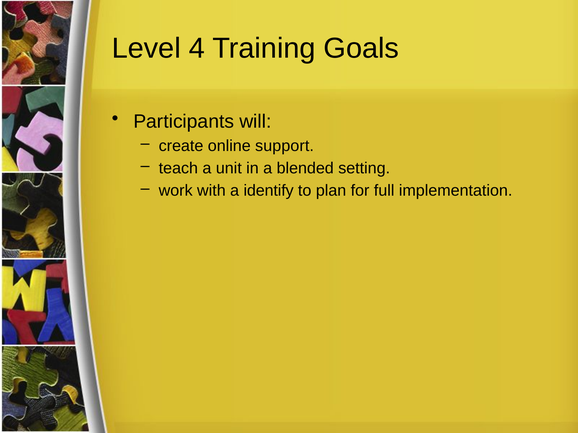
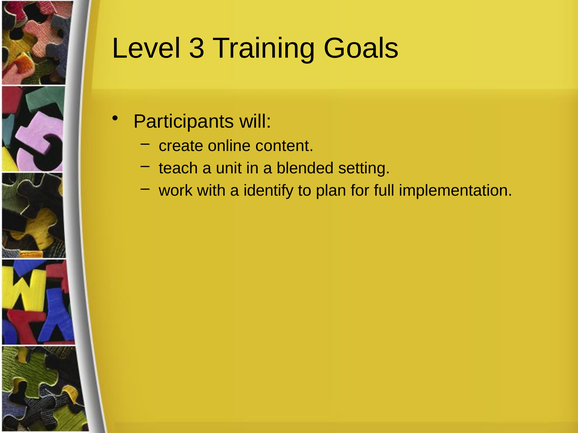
4: 4 -> 3 (197, 48)
support: support -> content (285, 146)
